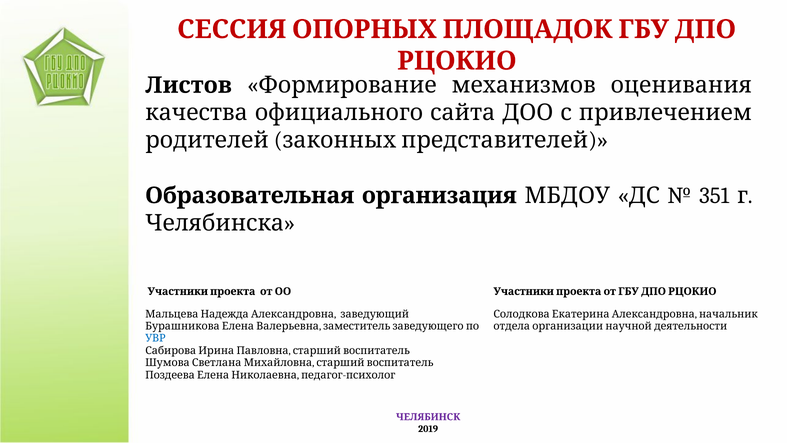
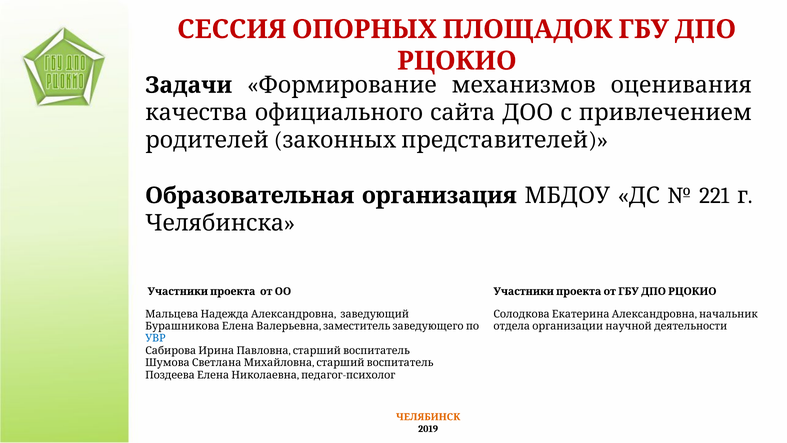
Листов: Листов -> Задачи (189, 85)
351: 351 -> 221 (714, 195)
ЧЕЛЯБИНСК colour: purple -> orange (428, 417)
